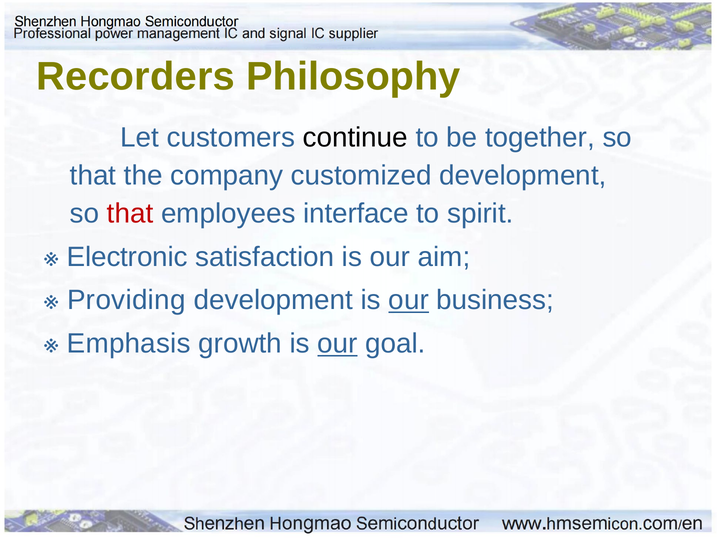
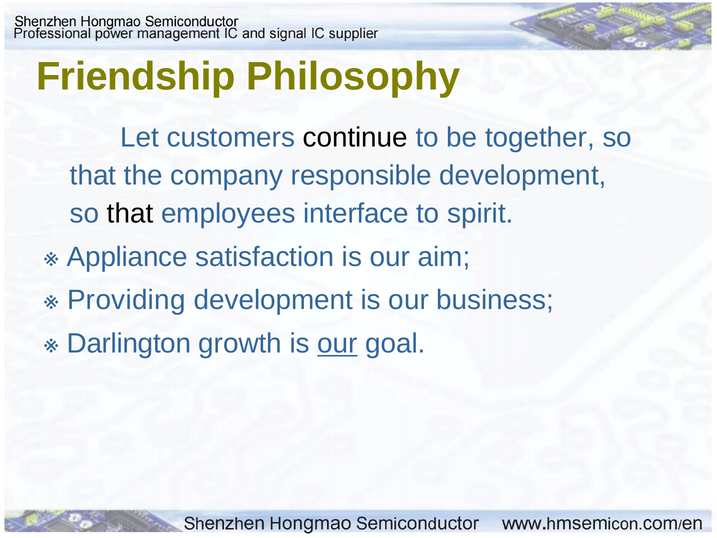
Recorders: Recorders -> Friendship (136, 76)
customized: customized -> responsible (361, 175)
that colour: red -> black (130, 213)
Electronic: Electronic -> Appliance (127, 257)
our underline: present -> none (409, 300)
Emphasis: Emphasis -> Darlington (129, 344)
